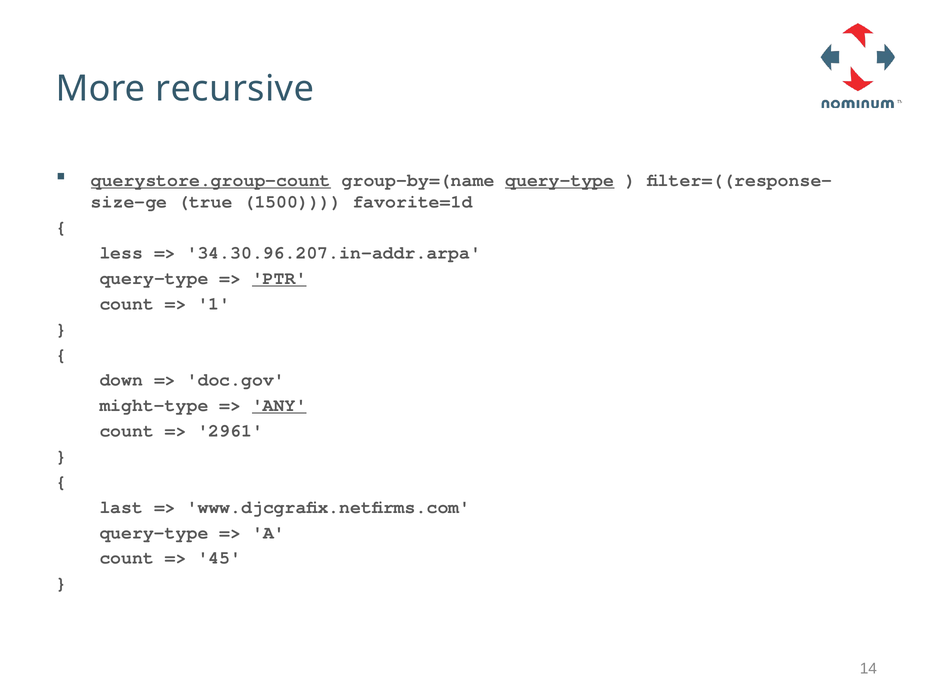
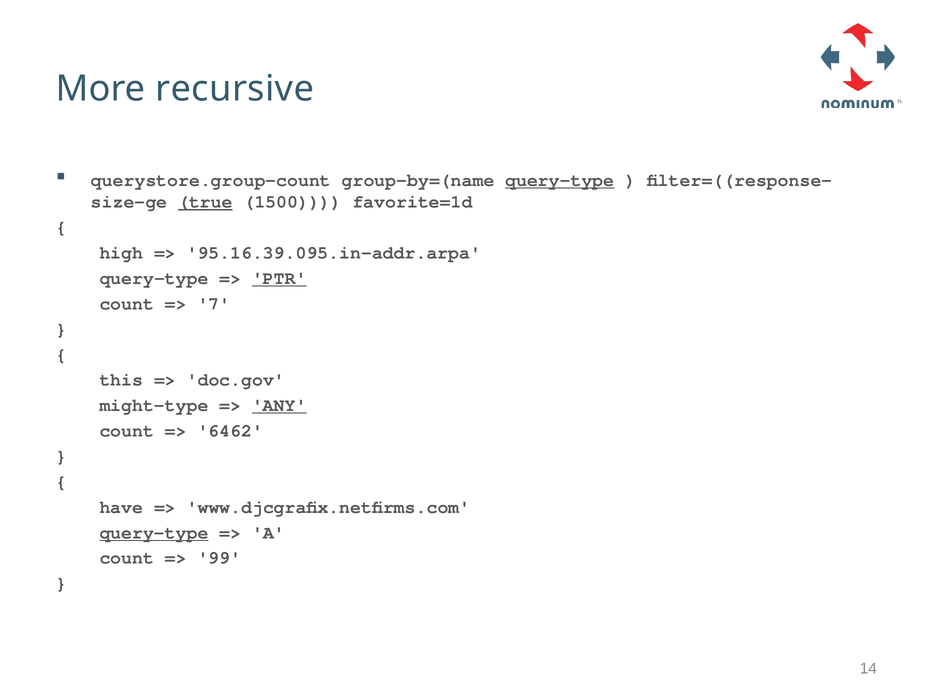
querystore.group-count underline: present -> none (211, 180)
true underline: none -> present (205, 202)
less: less -> high (121, 253)
34.30.96.207.in-addr.arpa: 34.30.96.207.in-addr.arpa -> 95.16.39.095.in-addr.arpa (334, 253)
1: 1 -> 7 (214, 304)
down: down -> this (121, 380)
2961: 2961 -> 6462 (230, 431)
last: last -> have (121, 507)
query-type underline: none -> present (154, 532)
45: 45 -> 99 (219, 558)
